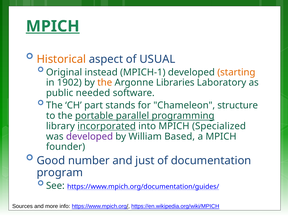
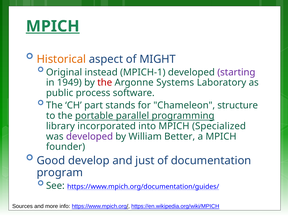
USUAL: USUAL -> MIGHT (158, 59)
starting colour: orange -> purple (236, 72)
1902: 1902 -> 1949 (69, 83)
the colour: orange -> red (105, 83)
Libraries: Libraries -> Systems (175, 83)
needed: needed -> process (93, 93)
incorporated underline: present -> none (107, 126)
Based: Based -> Better (180, 136)
number: number -> develop (89, 161)
